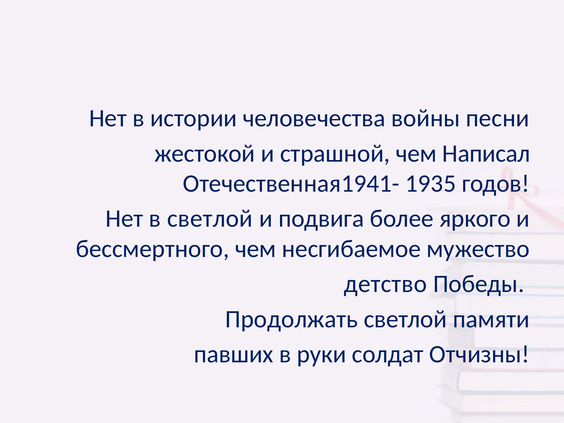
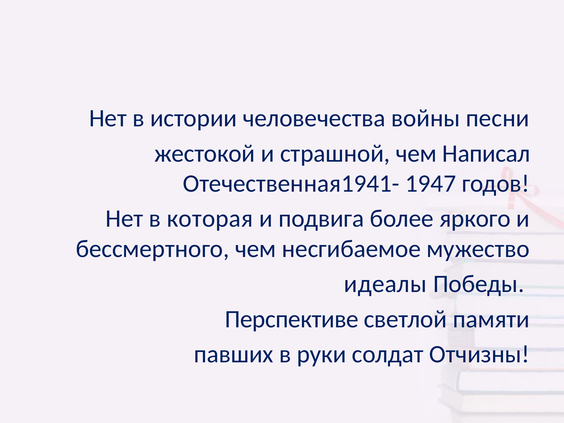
1935: 1935 -> 1947 (431, 184)
в светлой: светлой -> которая (210, 219)
детство: детство -> идеалы (385, 284)
Продолжать: Продолжать -> Перспективе (292, 319)
